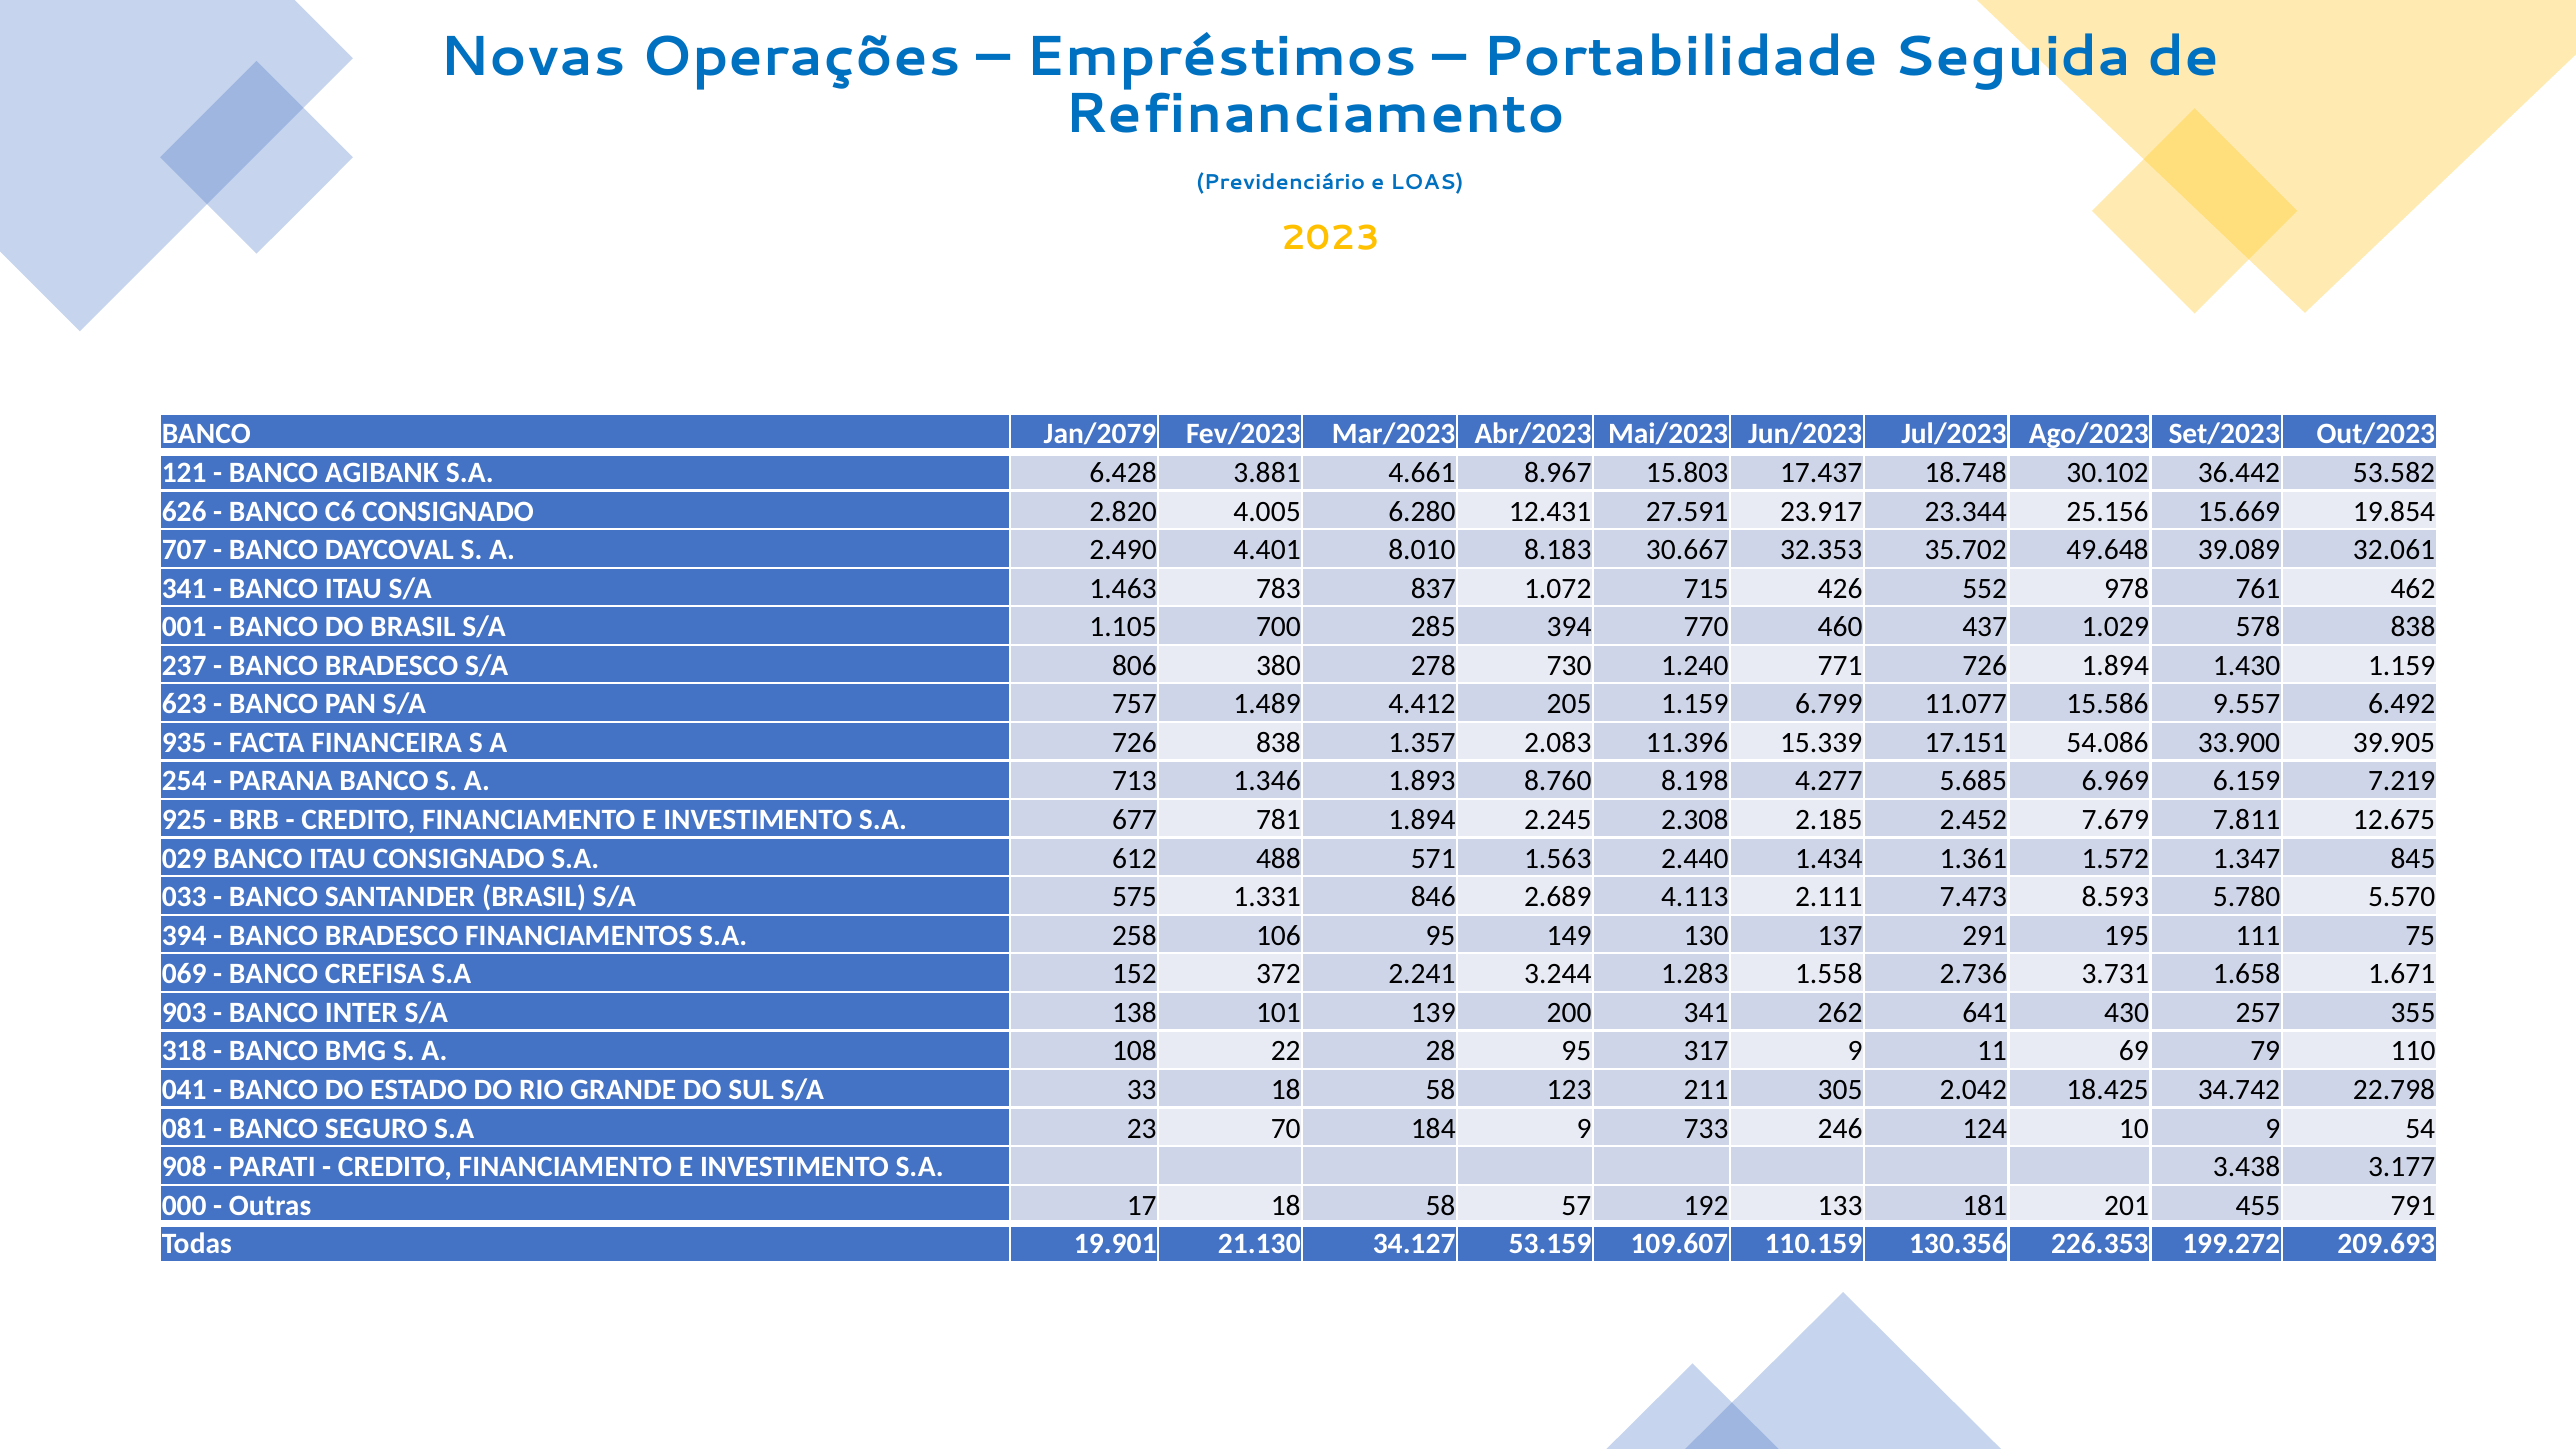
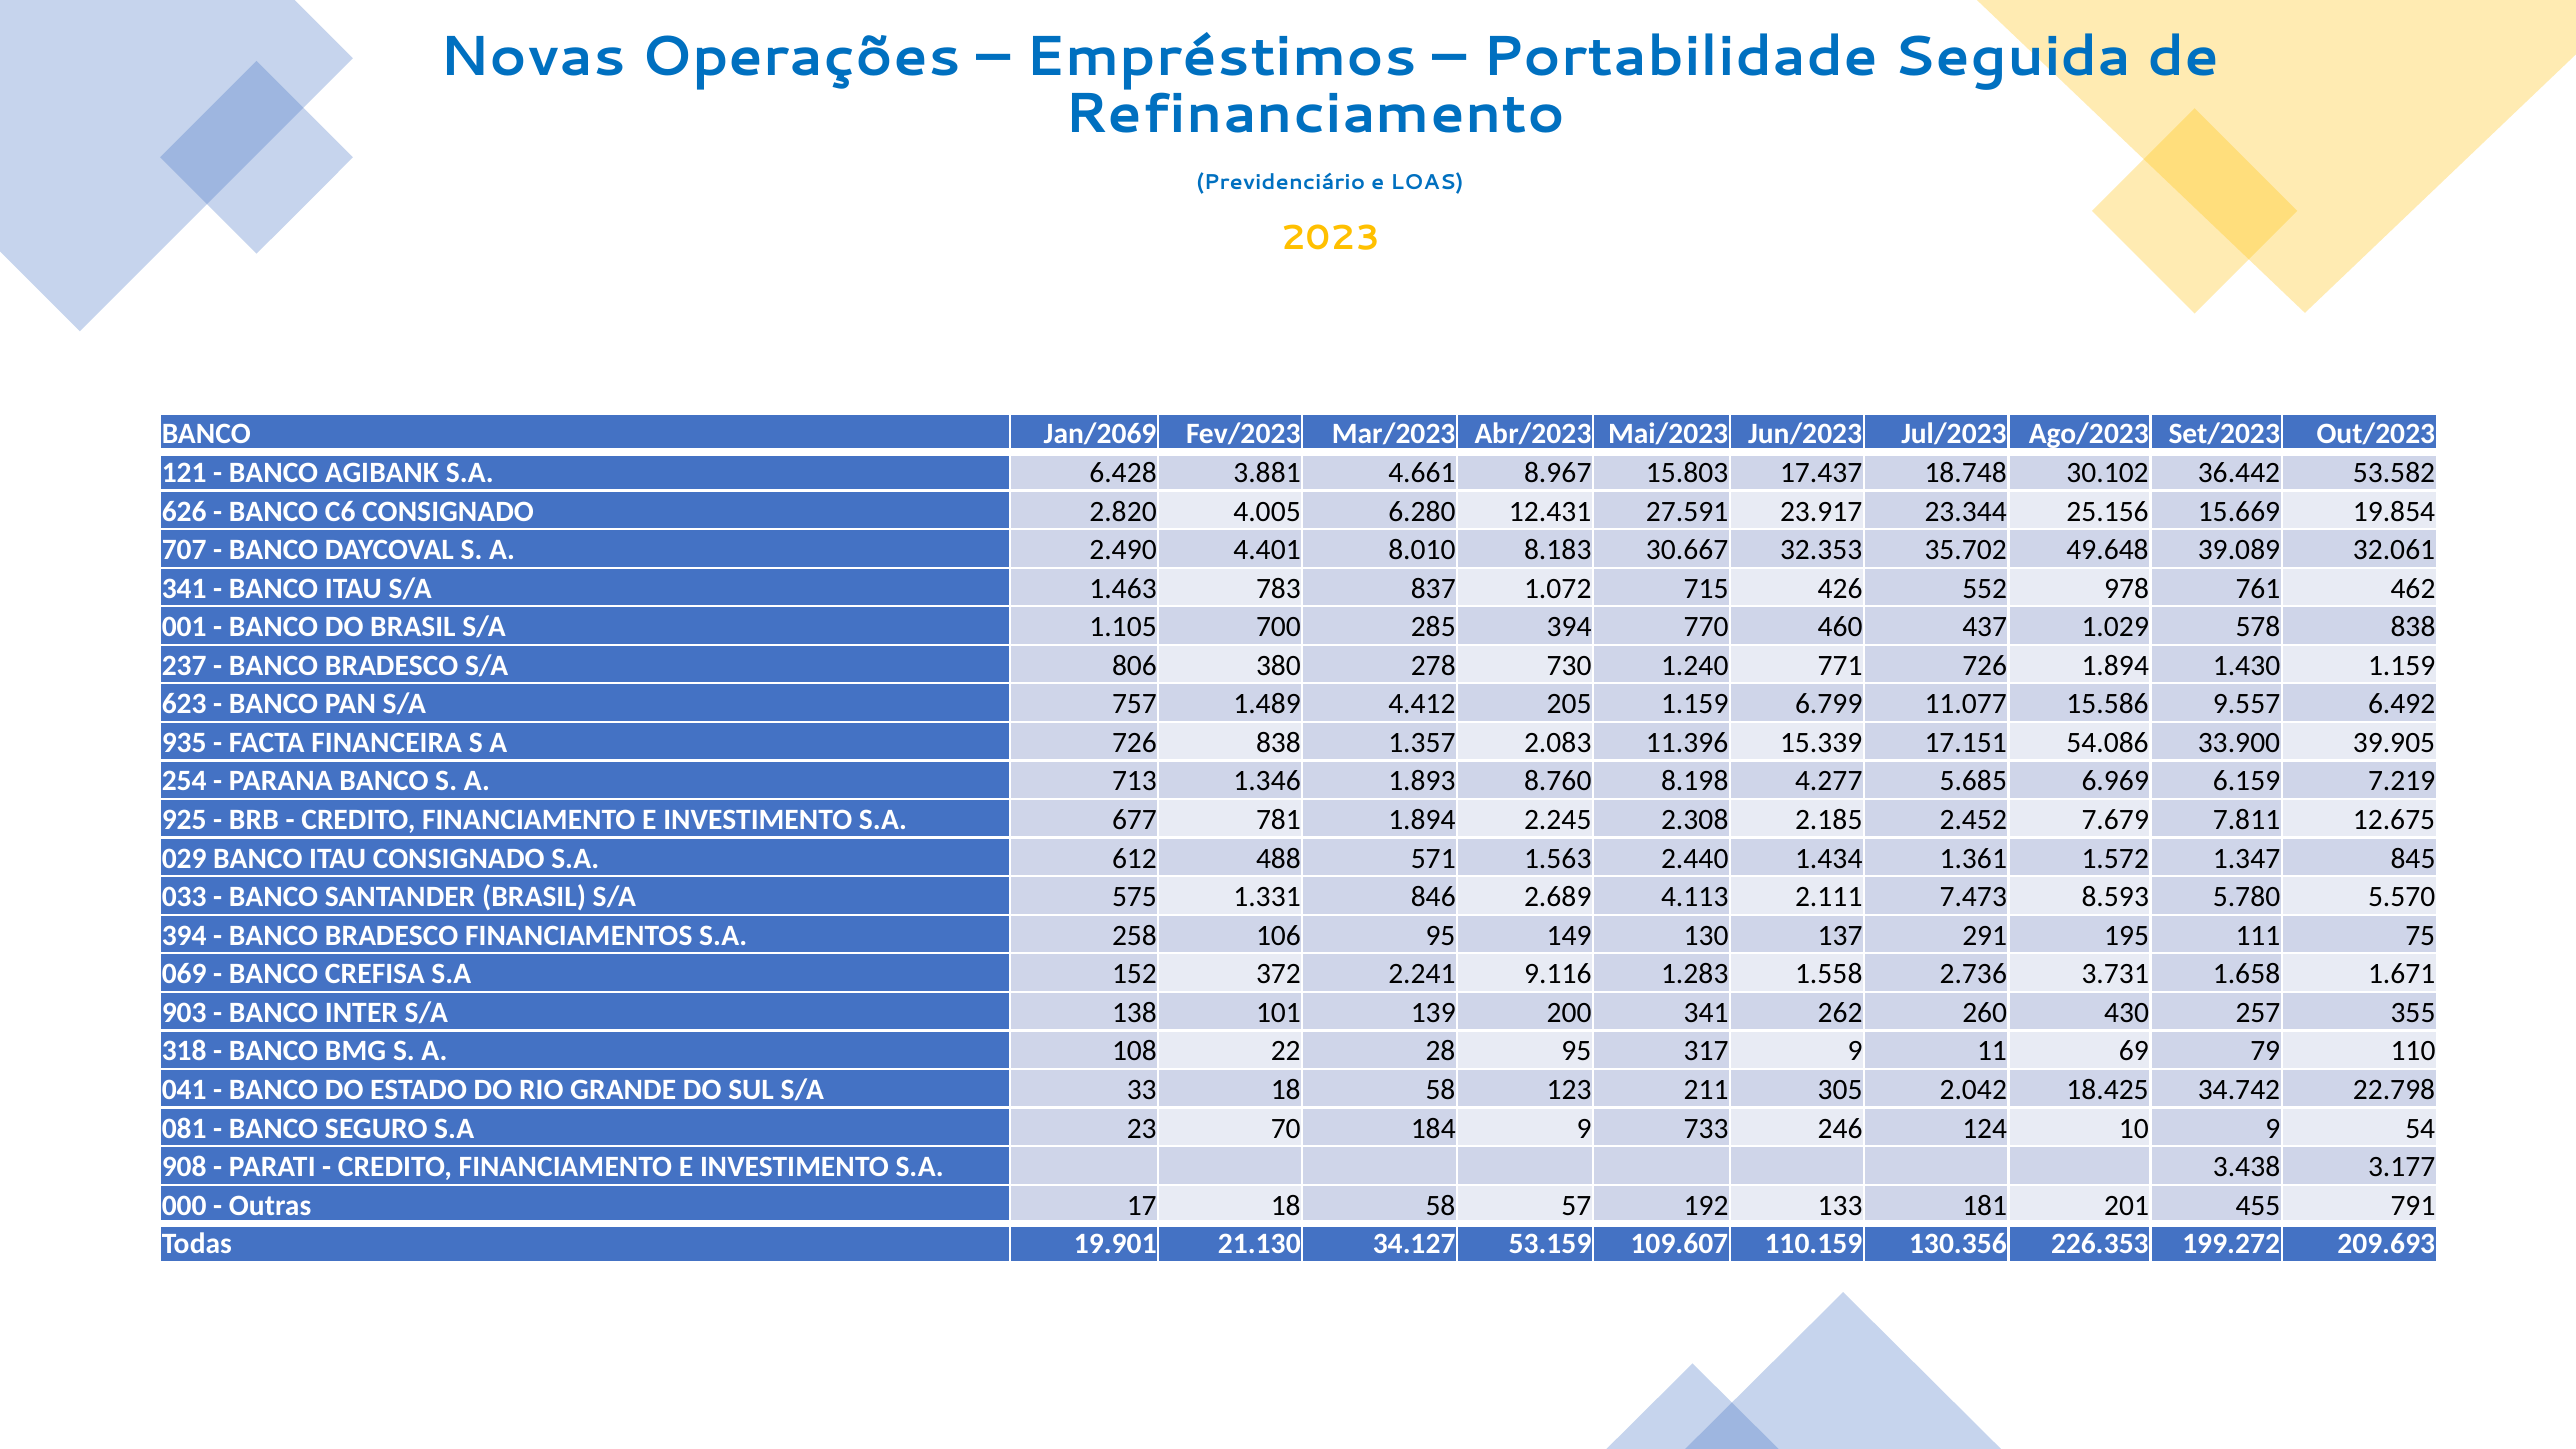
Jan/2079: Jan/2079 -> Jan/2069 (1100, 434)
3.244: 3.244 -> 9.116 (1558, 974)
641: 641 -> 260 (1985, 1013)
